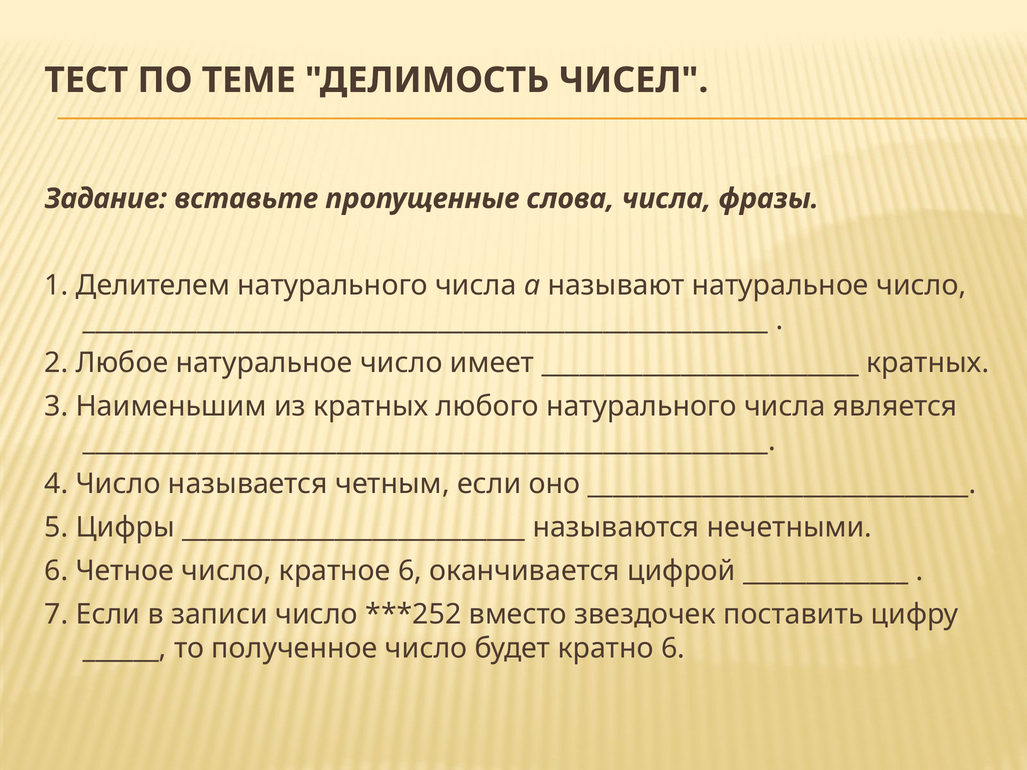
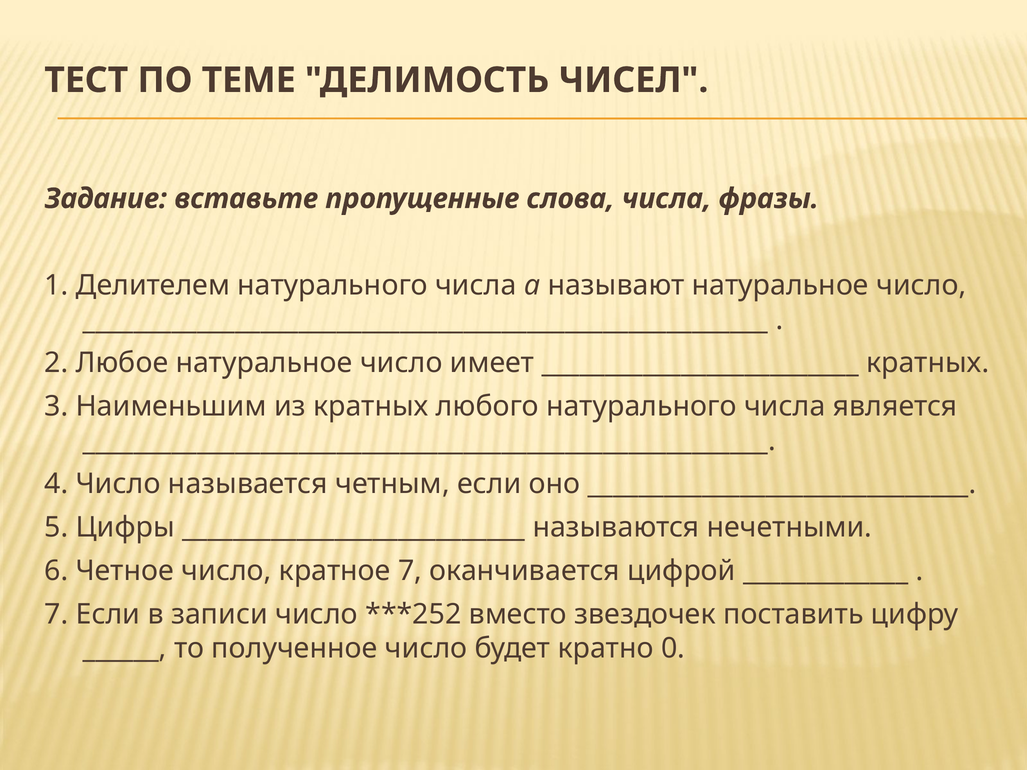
кратное 6: 6 -> 7 (410, 571)
кратно 6: 6 -> 0 (673, 649)
